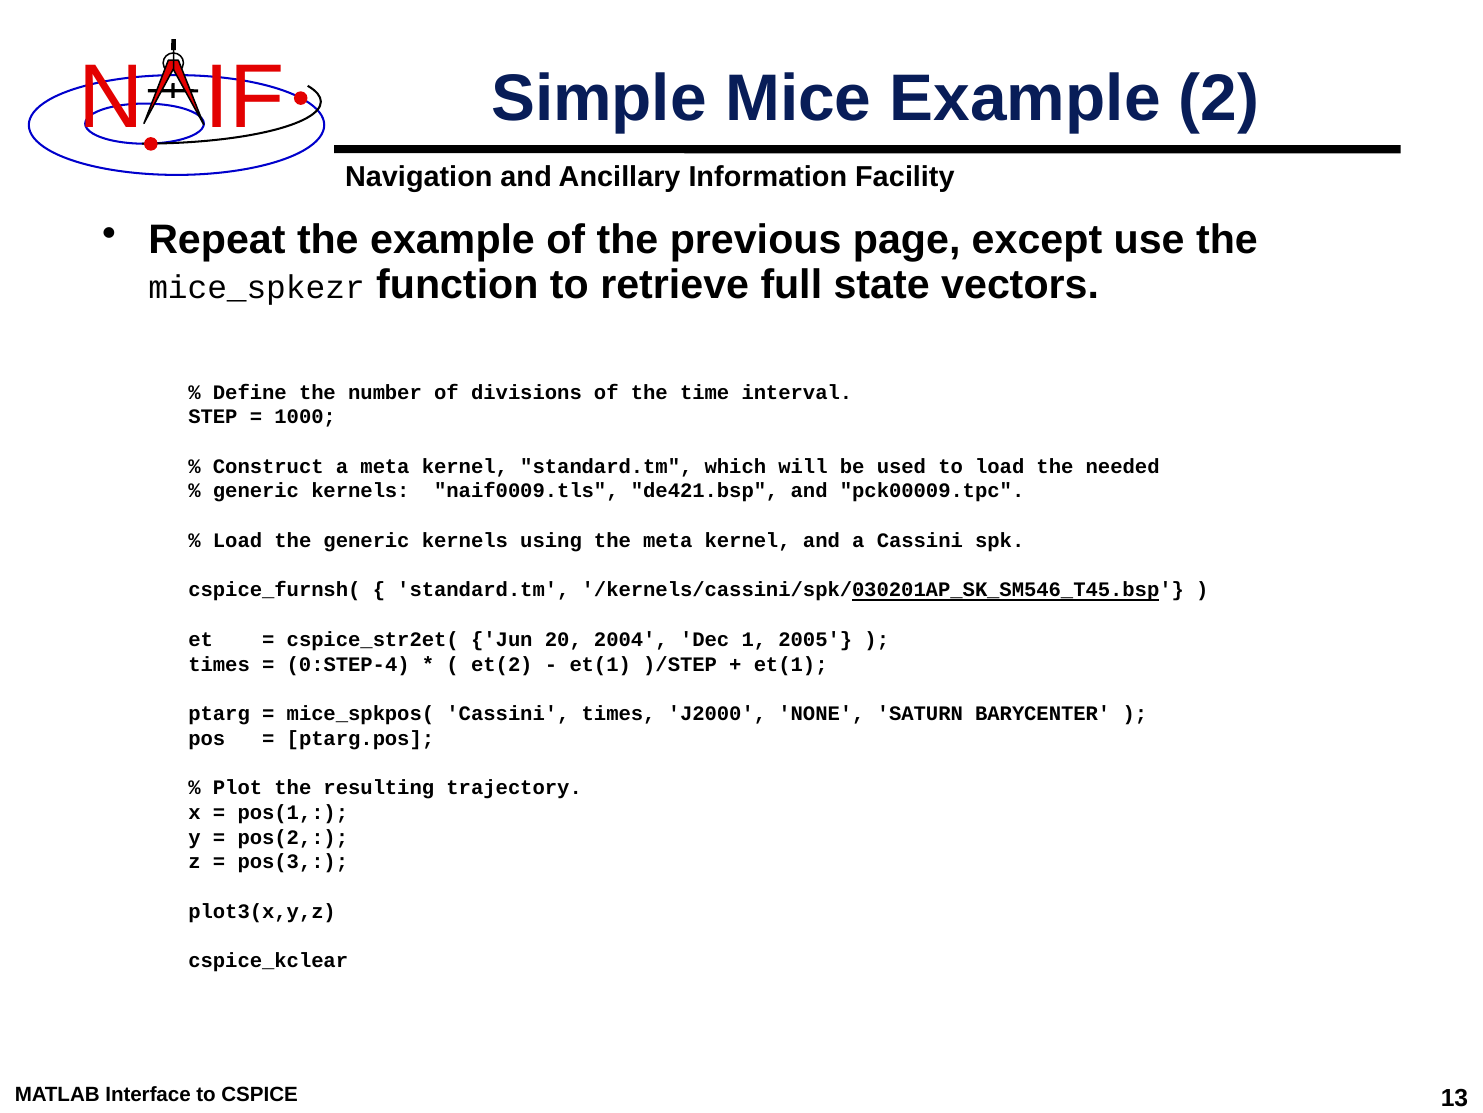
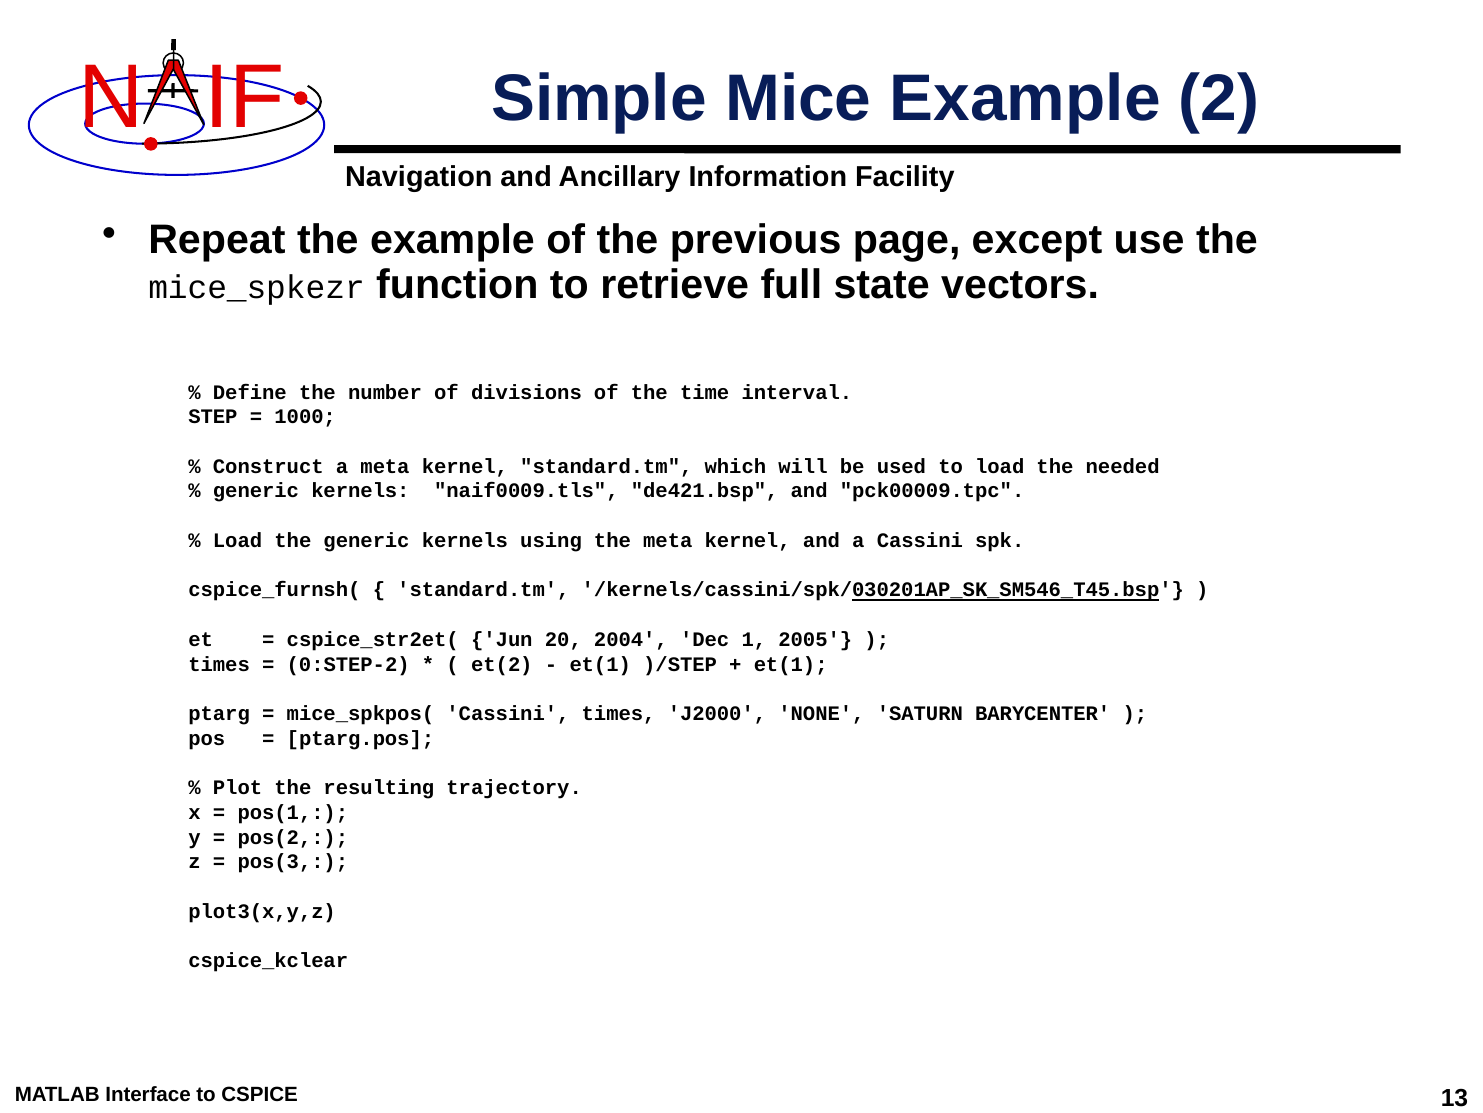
0:STEP-4: 0:STEP-4 -> 0:STEP-2 (348, 664)
